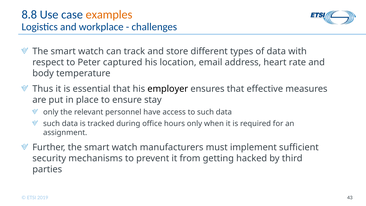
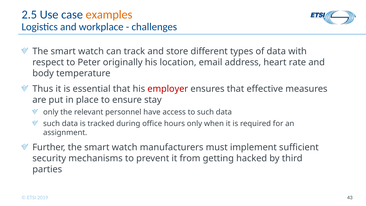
8.8: 8.8 -> 2.5 (29, 15)
captured: captured -> originally (123, 62)
employer colour: black -> red (168, 89)
